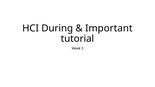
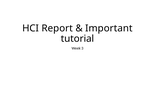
During: During -> Report (57, 28)
